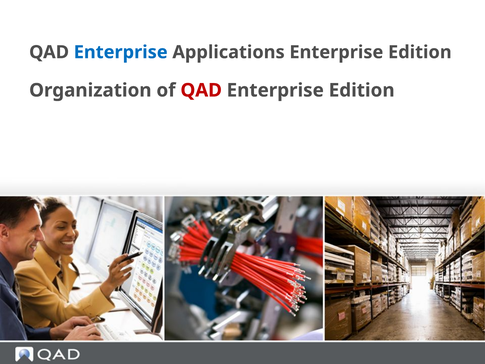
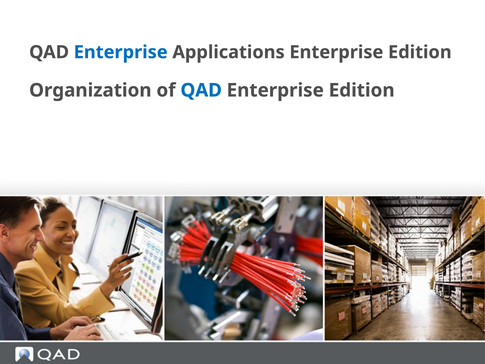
QAD colour: red -> blue (201, 90)
